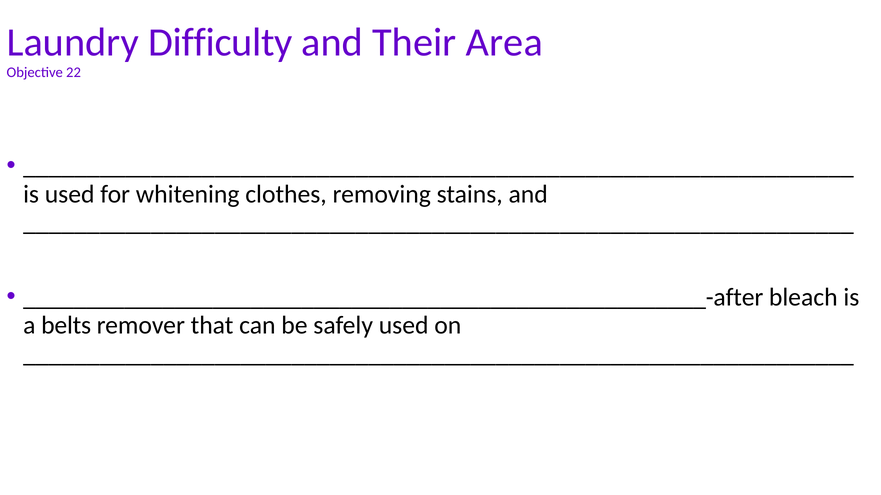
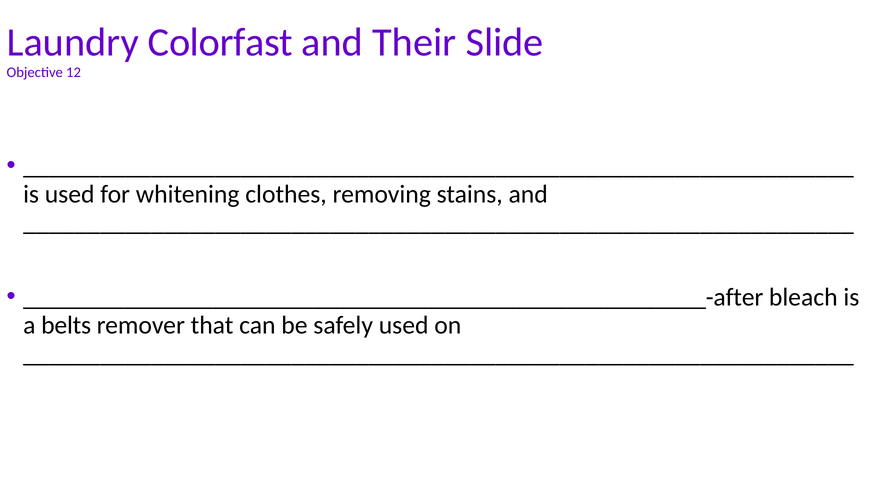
Difficulty: Difficulty -> Colorfast (220, 42)
Area: Area -> Slide (505, 42)
22: 22 -> 12 (74, 73)
